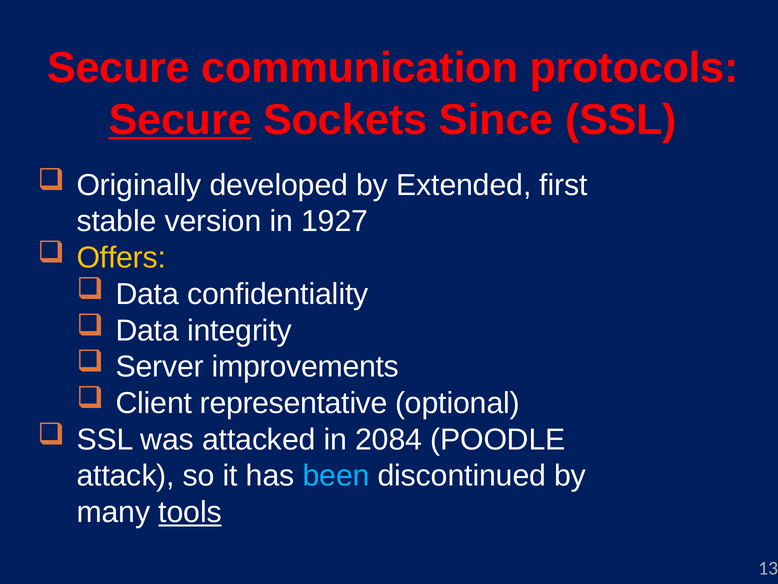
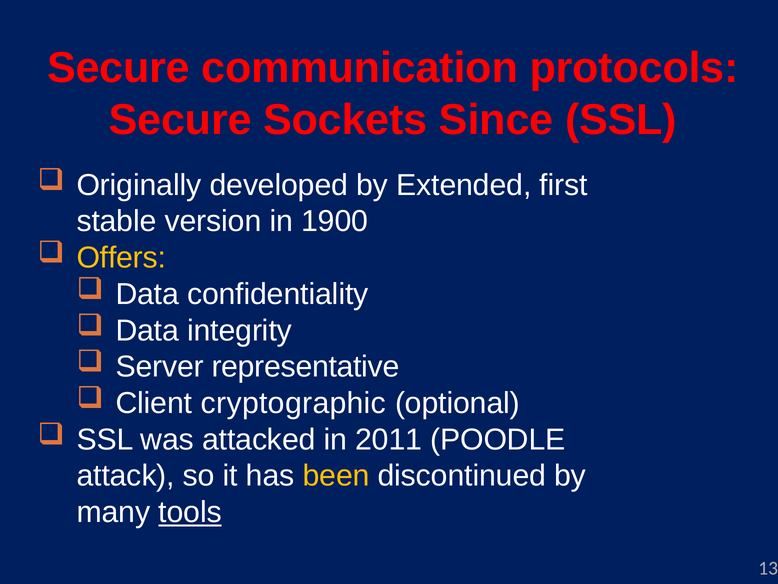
Secure underline: present -> none (180, 120)
1927: 1927 -> 1900 (335, 221)
improvements: improvements -> representative (305, 367)
representative: representative -> cryptographic (293, 403)
2084: 2084 -> 2011 (389, 439)
been colour: light blue -> yellow (336, 476)
